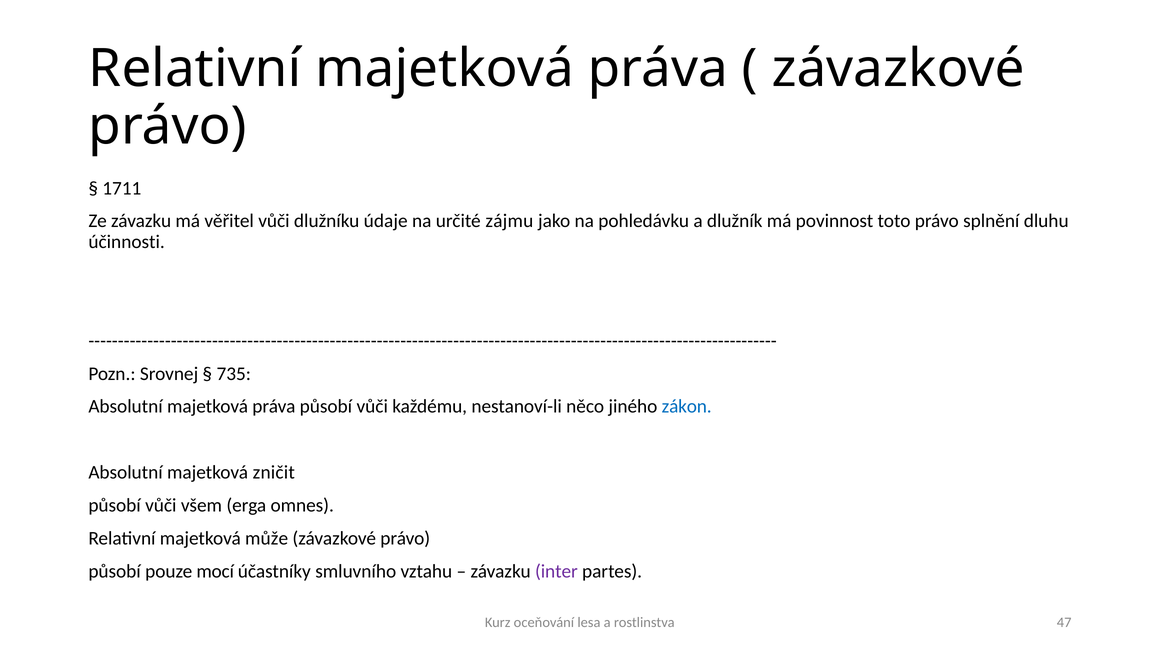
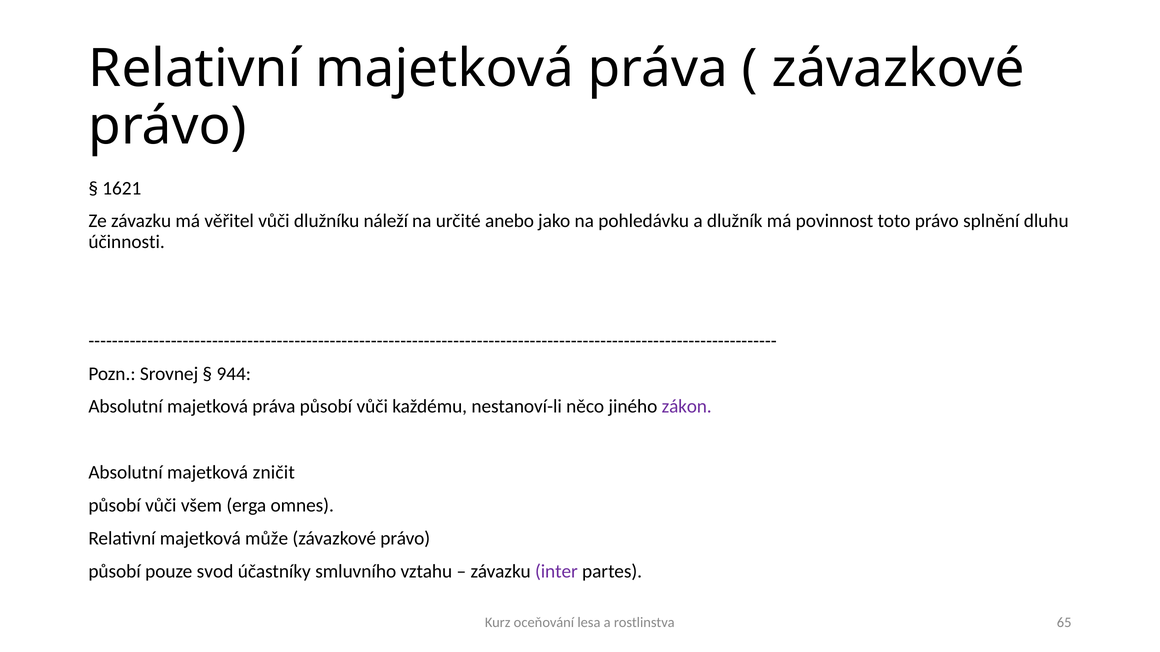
1711: 1711 -> 1621 (122, 188)
údaje: údaje -> náleží (386, 221)
zájmu: zájmu -> anebo (510, 221)
735: 735 -> 944 (234, 374)
zákon colour: blue -> purple (687, 407)
mocí: mocí -> svod (215, 572)
47: 47 -> 65 (1064, 623)
